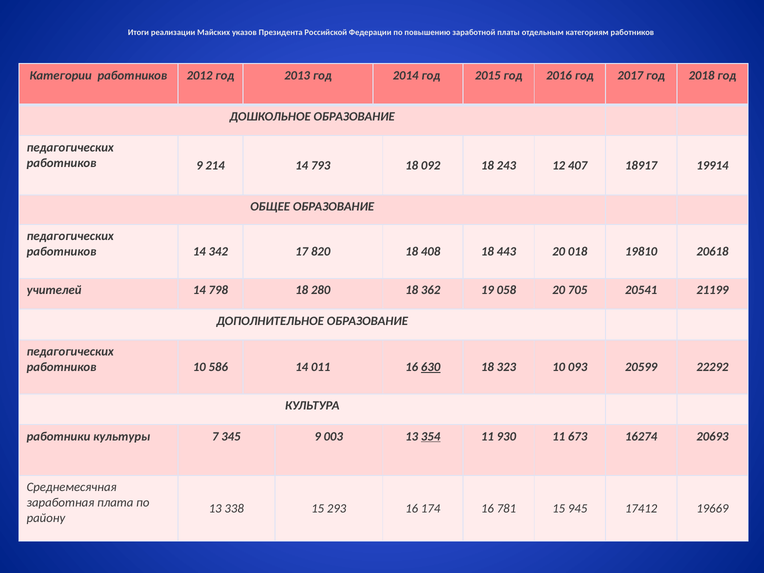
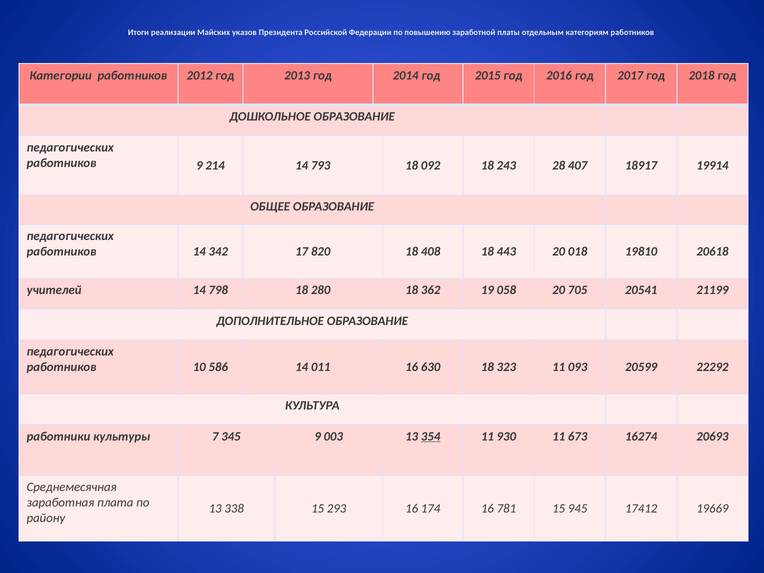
12: 12 -> 28 (559, 165)
630 underline: present -> none (431, 367)
323 10: 10 -> 11 (559, 367)
